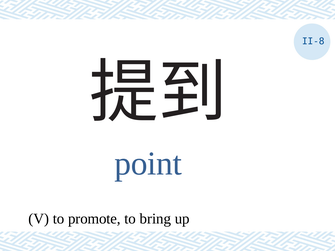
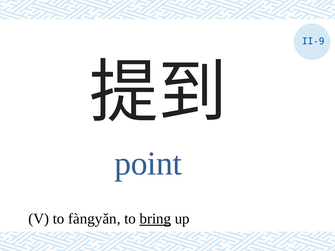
II-8: II-8 -> II-9 (313, 41)
promote: promote -> fàngyǎn (94, 219)
bring underline: none -> present (155, 219)
